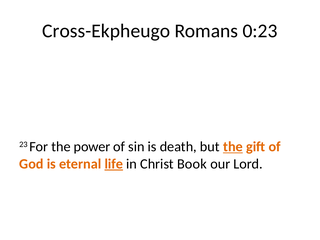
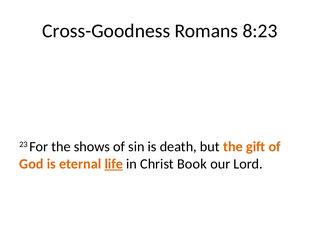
Cross-Ekpheugo: Cross-Ekpheugo -> Cross-Goodness (106, 31)
0:23: 0:23 -> 8:23 (260, 31)
power: power -> shows (92, 147)
the underline: present -> none (233, 147)
